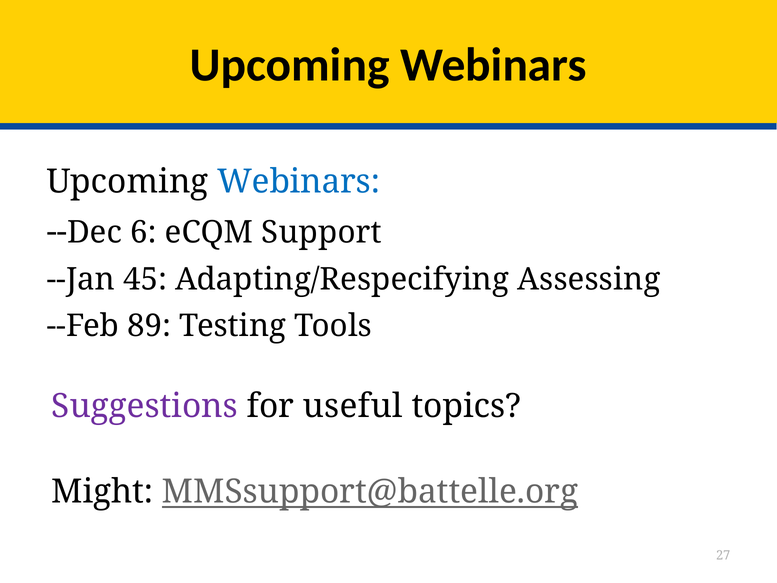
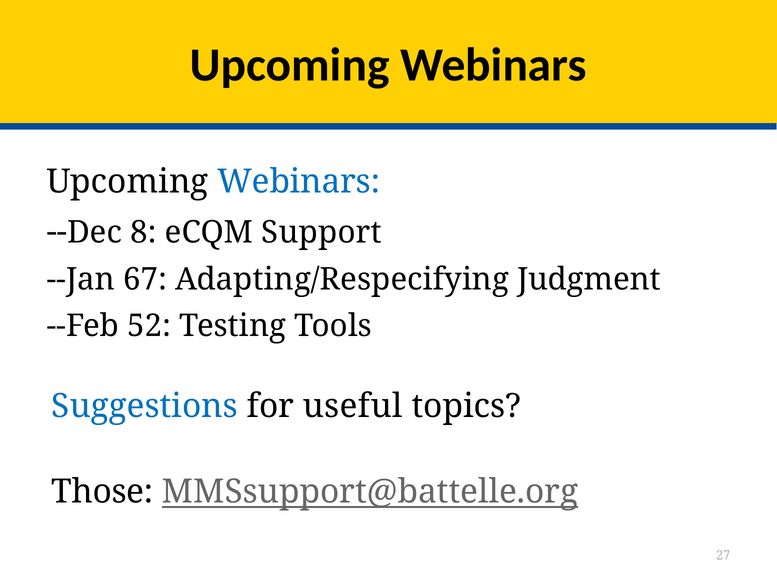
6: 6 -> 8 (143, 232)
45: 45 -> 67 (145, 279)
Assessing: Assessing -> Judgment (589, 279)
89: 89 -> 52 (149, 326)
Suggestions colour: purple -> blue (145, 406)
Might: Might -> Those (103, 492)
